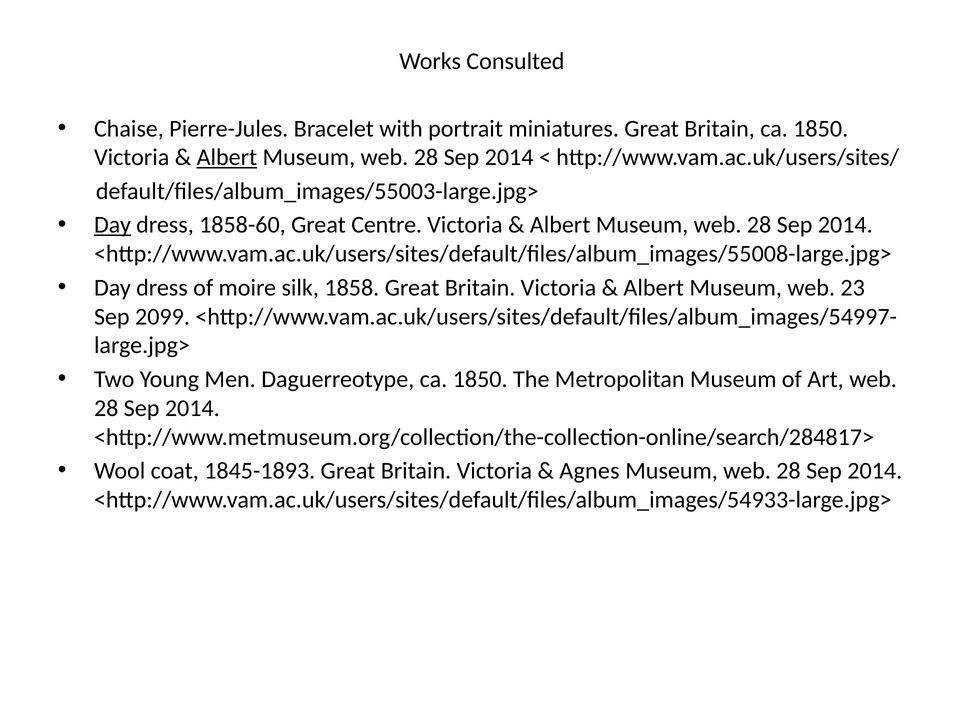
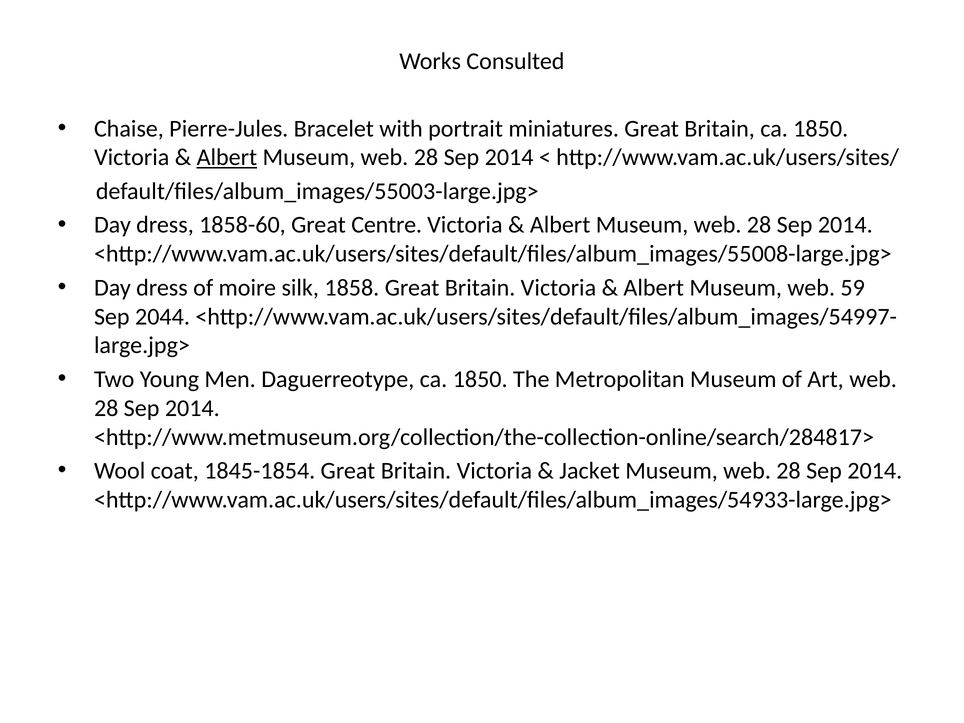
Day underline: present -> none (112, 225)
23: 23 -> 59 (853, 288)
2099: 2099 -> 2044 (163, 317)
1845-1893: 1845-1893 -> 1845-1854 (260, 471)
Agnes: Agnes -> Jacket (590, 471)
